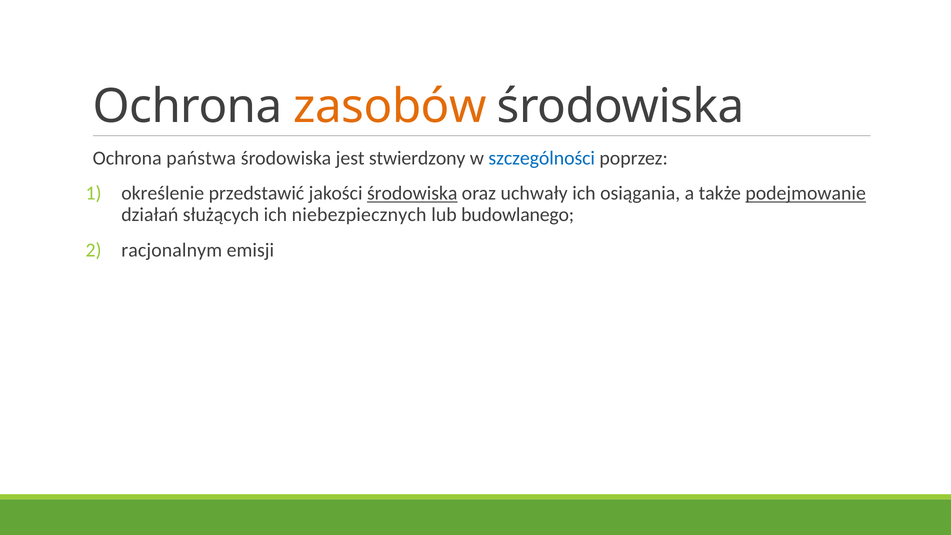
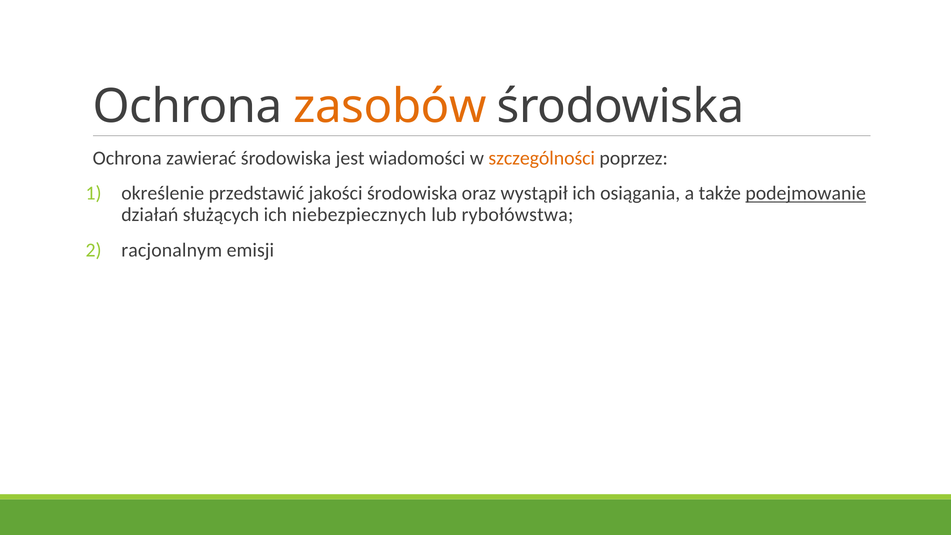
państwa: państwa -> zawierać (201, 158)
stwierdzony: stwierdzony -> wiadomości (417, 158)
szczególności colour: blue -> orange (542, 158)
środowiska underline: present -> none (412, 193)
uchwały: uchwały -> wystąpił (534, 193)
budowlanego: budowlanego -> rybołówstwa (517, 215)
